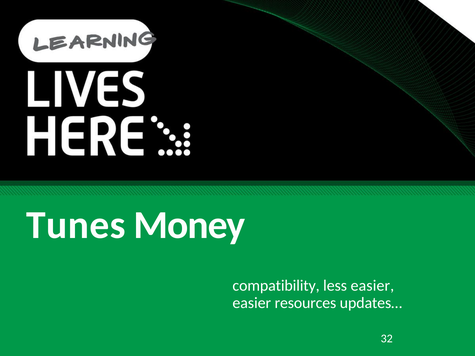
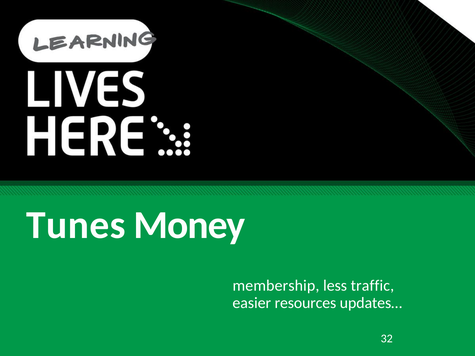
compatibility: compatibility -> membership (276, 286)
less easier: easier -> traffic (372, 286)
